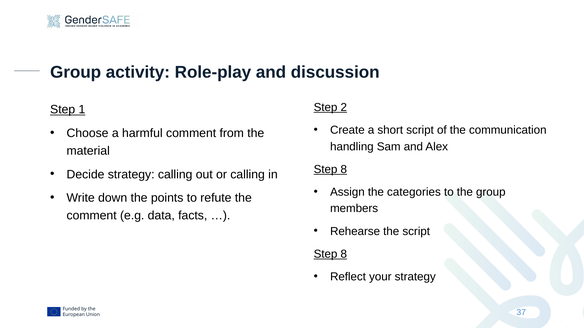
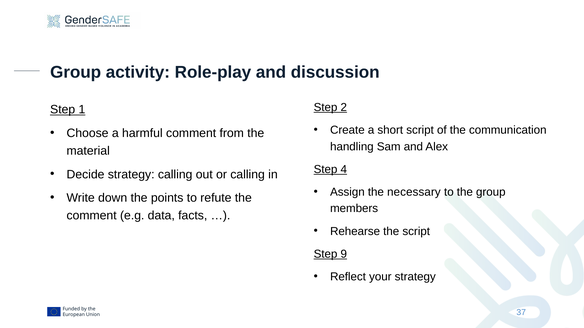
8: 8 -> 4 (344, 170)
categories: categories -> necessary (414, 192)
8: 8 -> 9 (344, 254)
